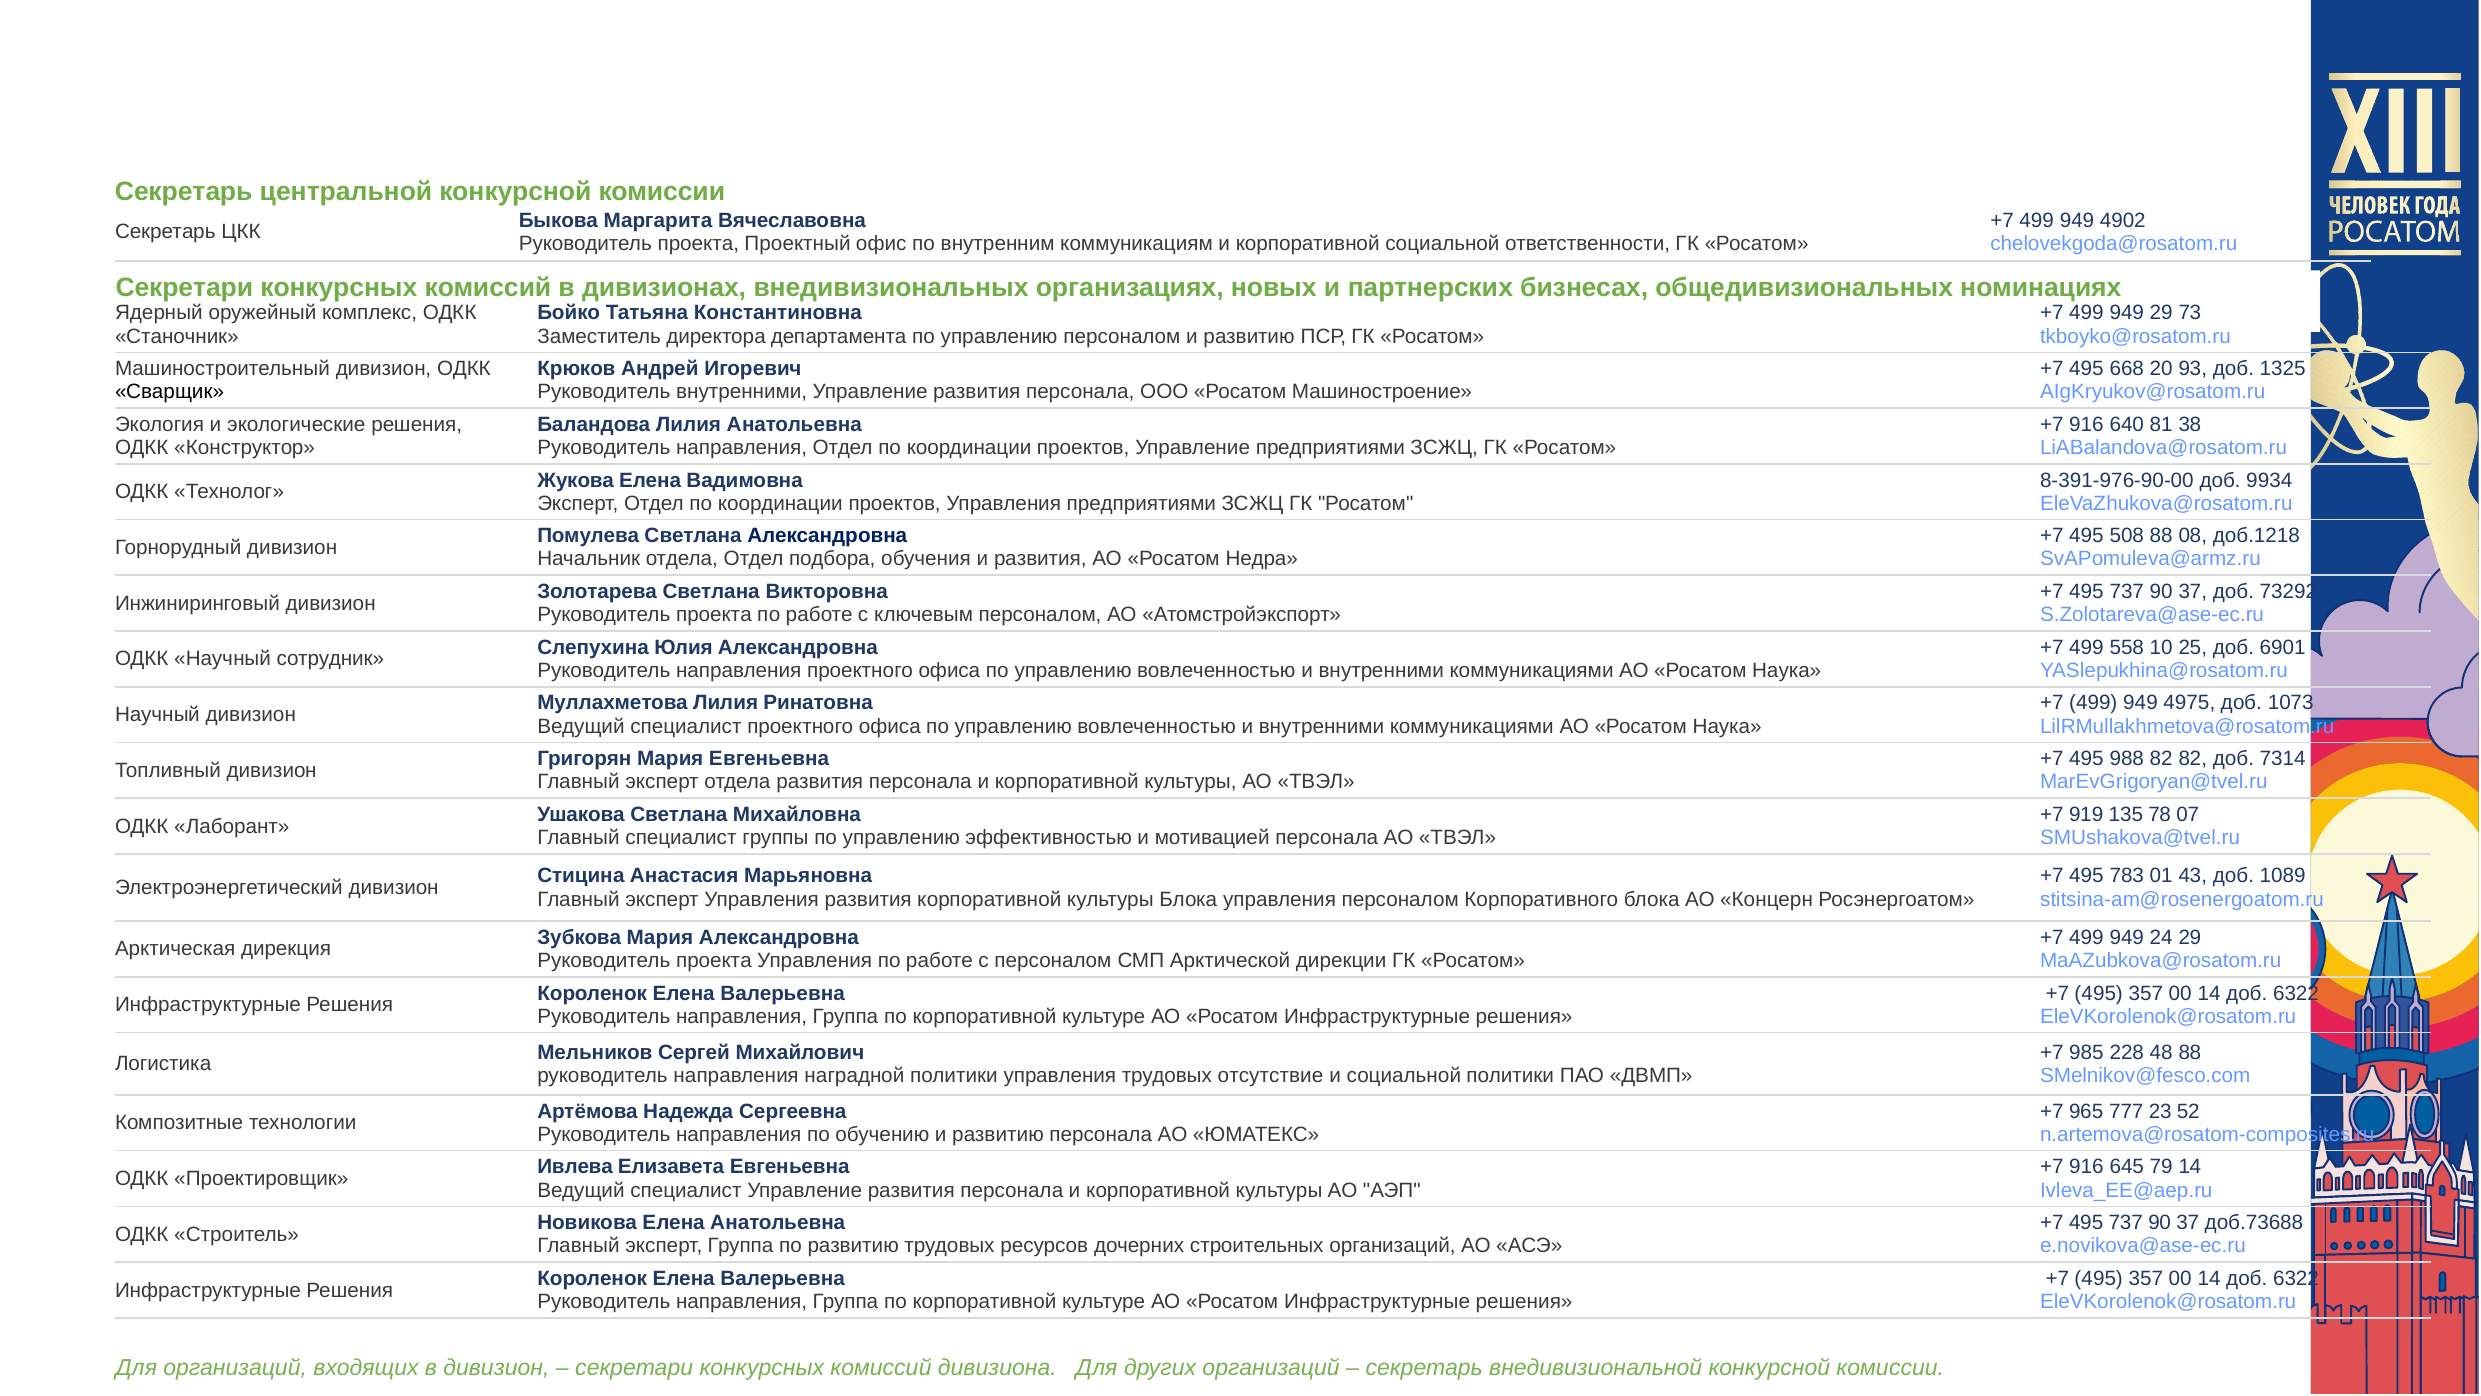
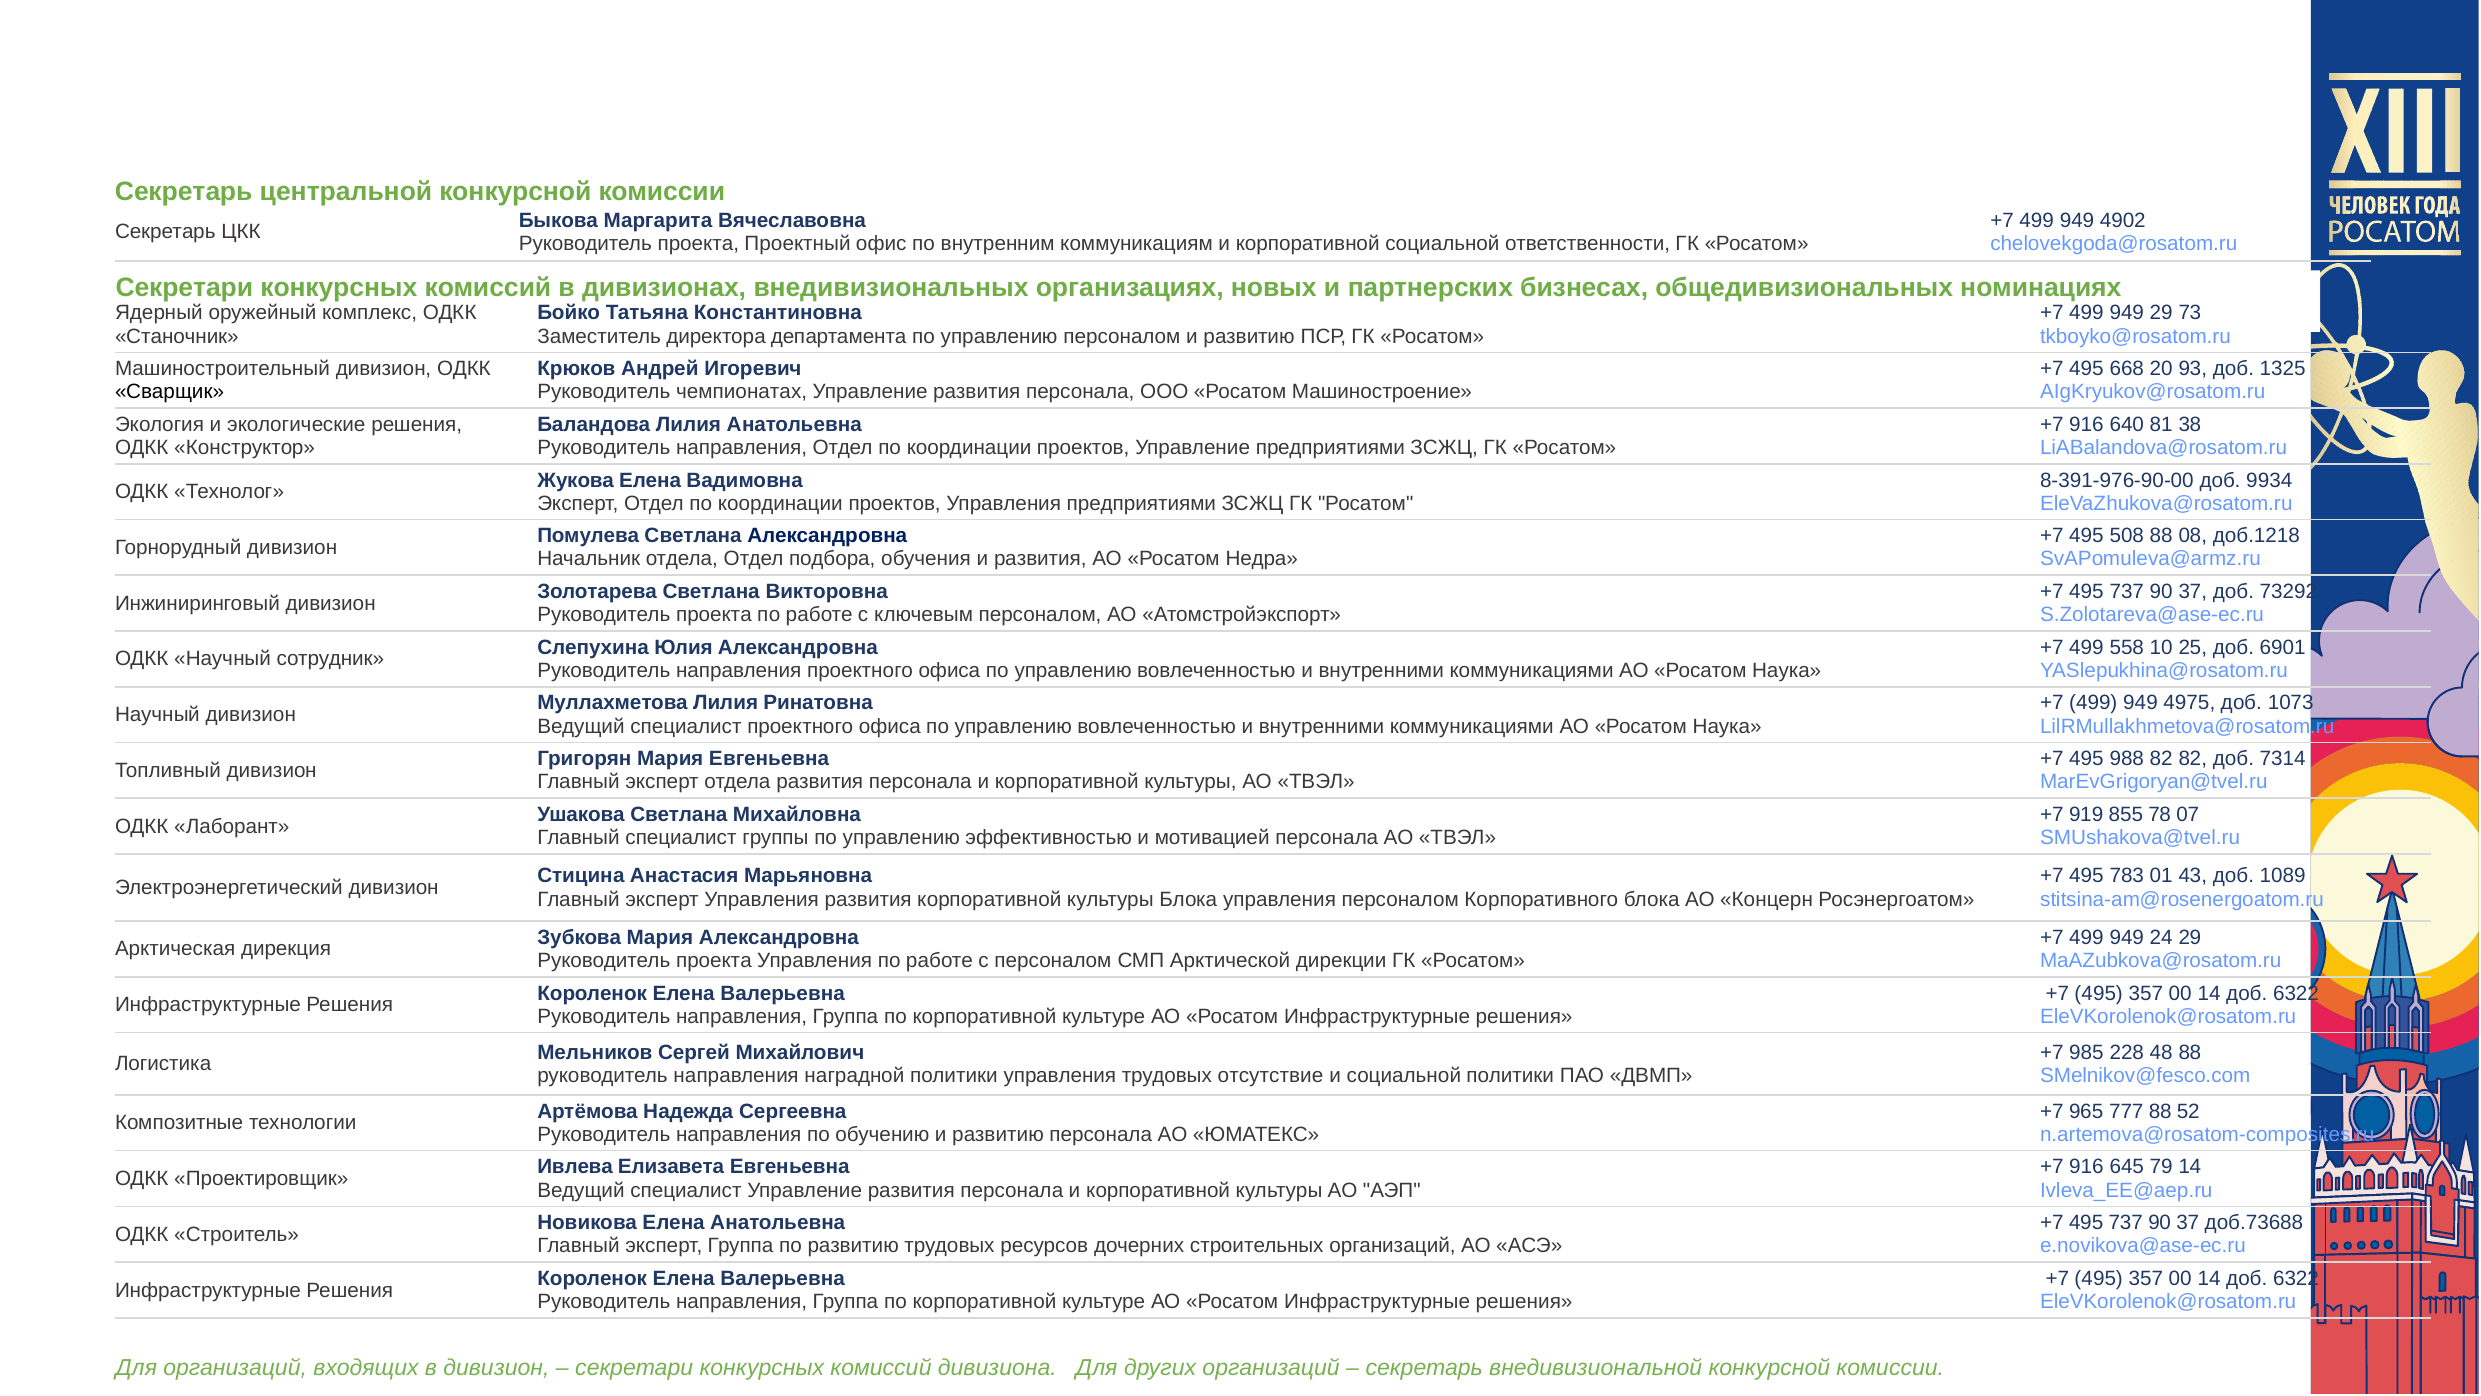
Руководитель внутренними: внутренними -> чемпионатах (742, 392)
135: 135 -> 855 (2126, 814)
777 23: 23 -> 88 (2160, 1111)
